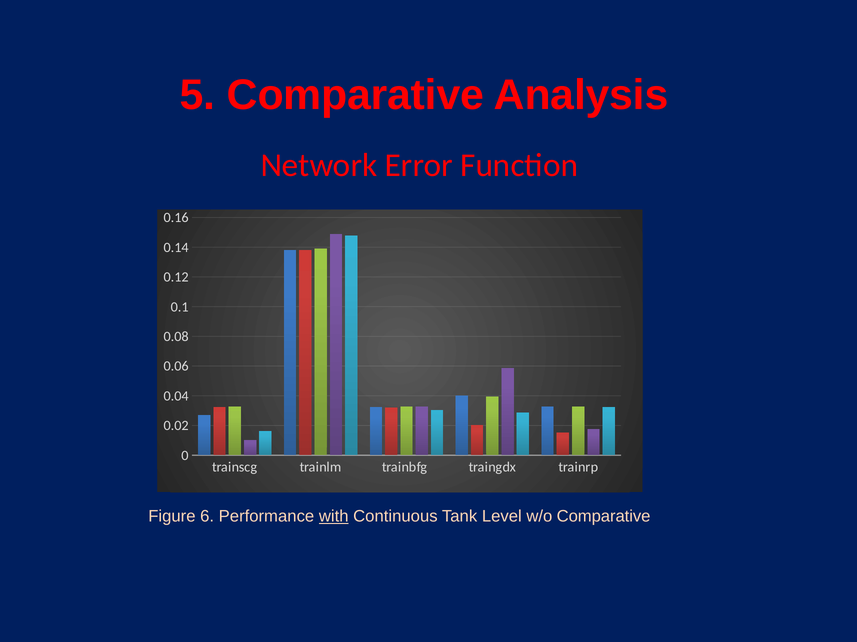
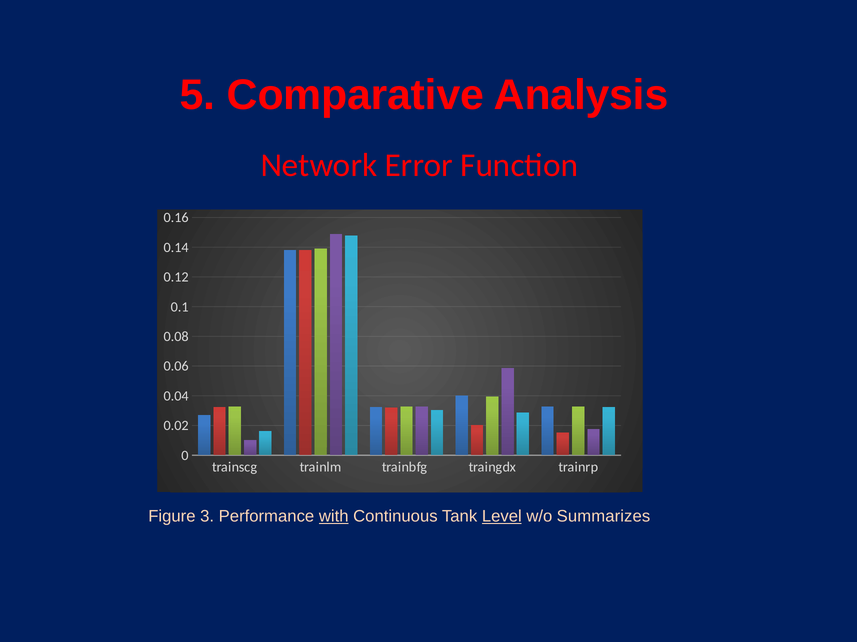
6: 6 -> 3 (207, 517)
Level underline: none -> present (502, 517)
w/o Comparative: Comparative -> Summarizes (603, 517)
